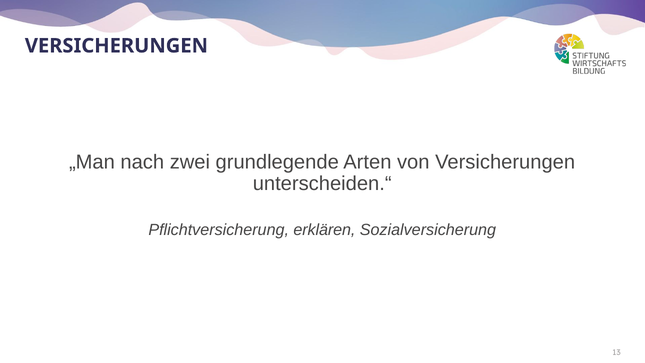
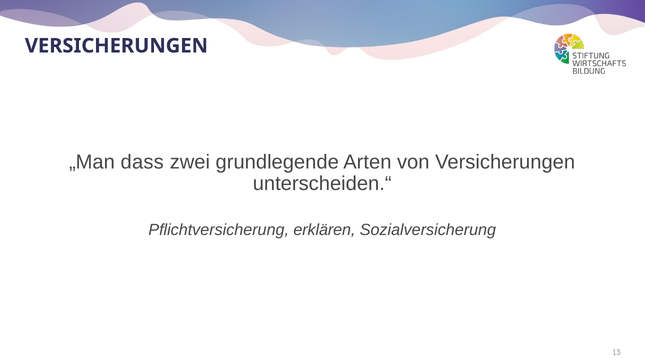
nach: nach -> dass (142, 162)
